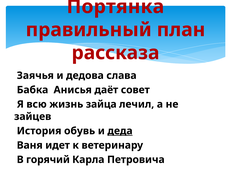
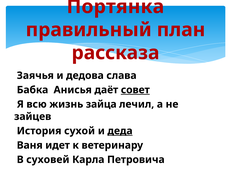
совет underline: none -> present (135, 90)
обувь: обувь -> сухой (80, 131)
горячий: горячий -> суховей (48, 160)
